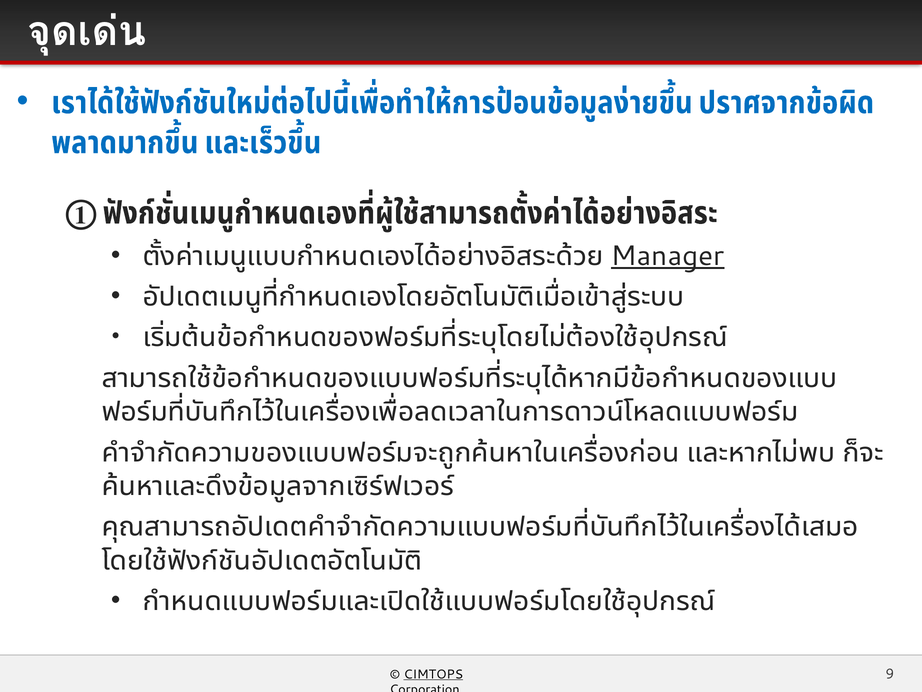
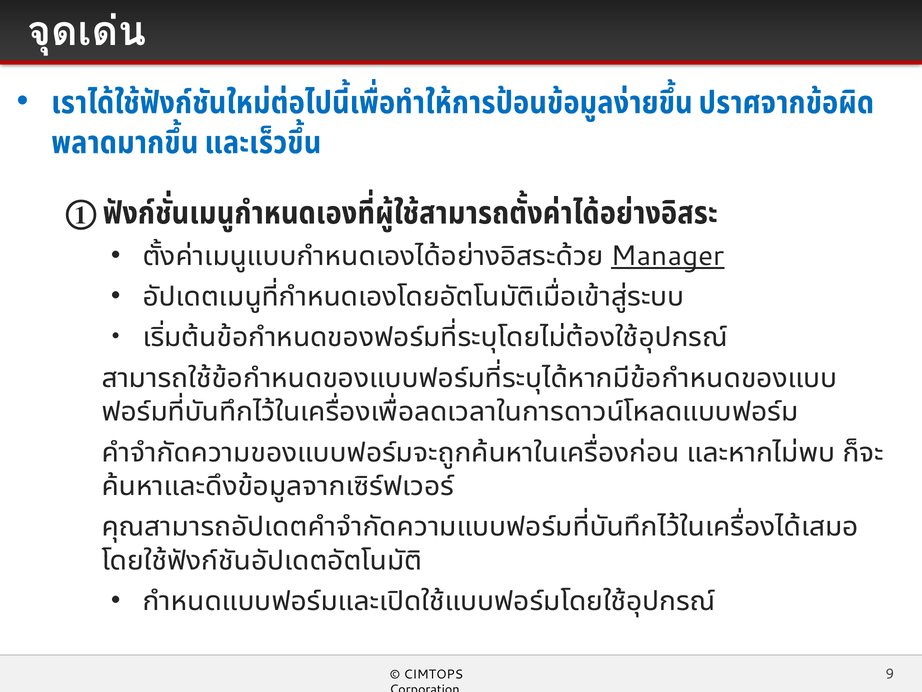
CIMTOPS underline: present -> none (433, 674)
